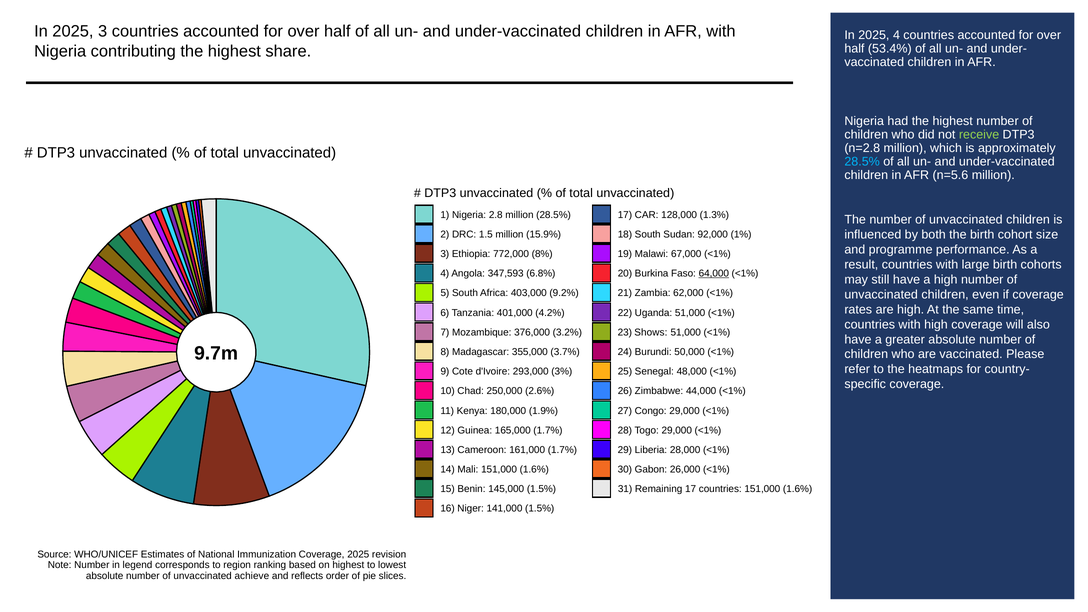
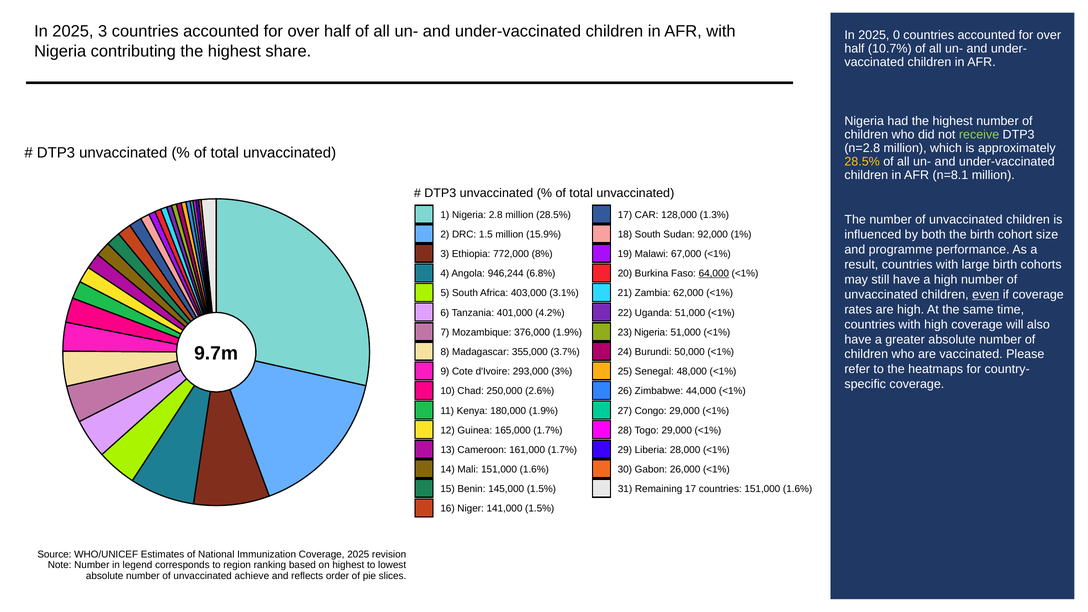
2025 4: 4 -> 0 (896, 35)
53.4%: 53.4% -> 10.7% (890, 49)
28.5% colour: light blue -> yellow (862, 162)
n=5.6: n=5.6 -> n=8.1 (950, 175)
347,593: 347,593 -> 946,244 (506, 274)
9.2%: 9.2% -> 3.1% (564, 293)
even underline: none -> present (986, 294)
376,000 3.2%: 3.2% -> 1.9% (567, 332)
23 Shows: Shows -> Nigeria (651, 332)
